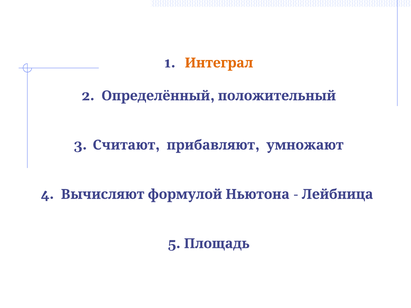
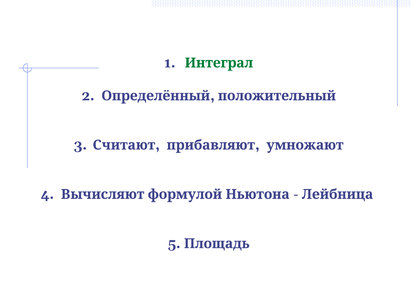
Интеграл colour: orange -> green (219, 63)
